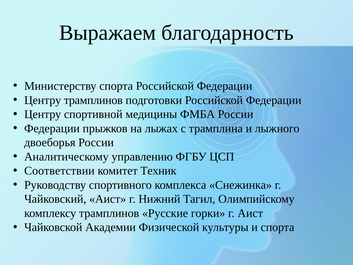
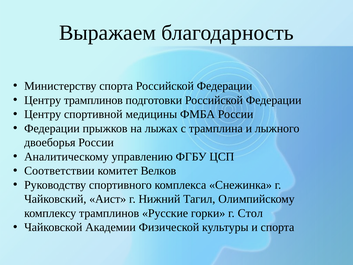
Техник: Техник -> Велков (158, 171)
г Аист: Аист -> Стол (250, 213)
